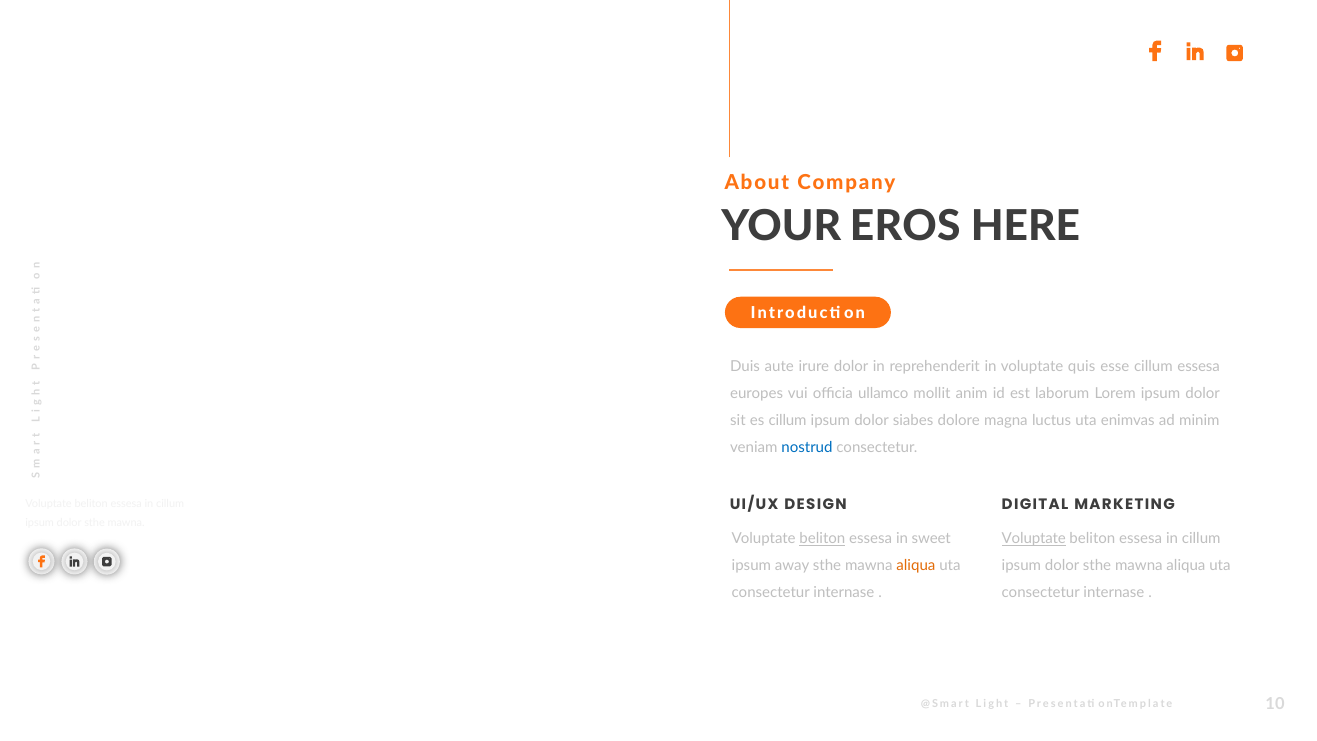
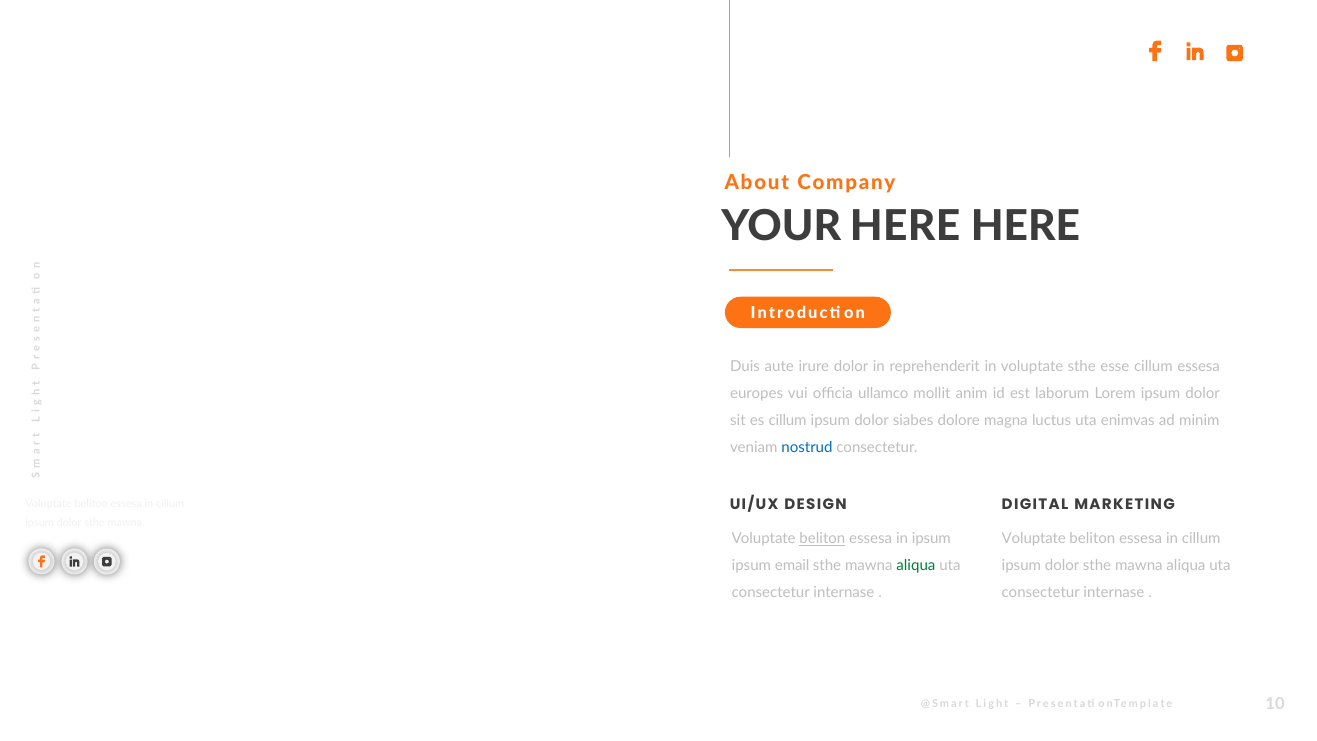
YOUR EROS: EROS -> HERE (905, 226)
voluptate quis: quis -> sthe (1082, 366)
in sweet: sweet -> ipsum (931, 539)
Voluptate underline: present -> none (1034, 539)
away: away -> email (792, 566)
aliqua colour: orange -> green (916, 566)
